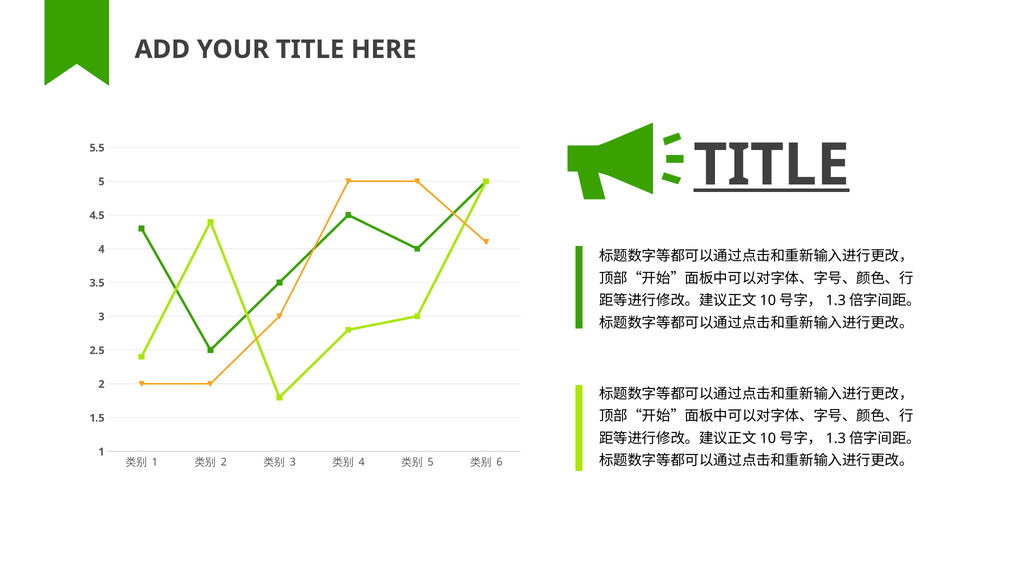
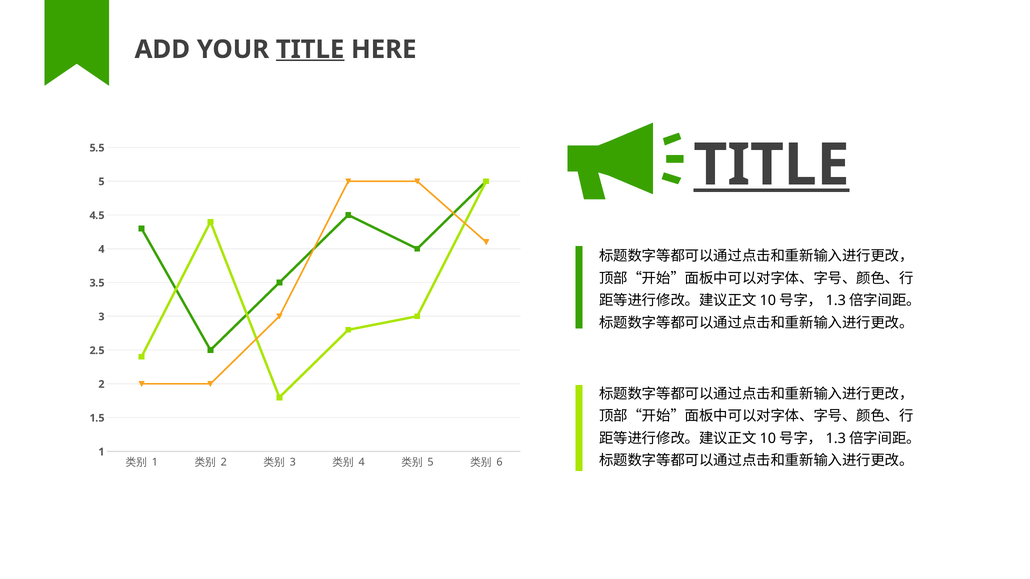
TITLE underline: none -> present (310, 49)
